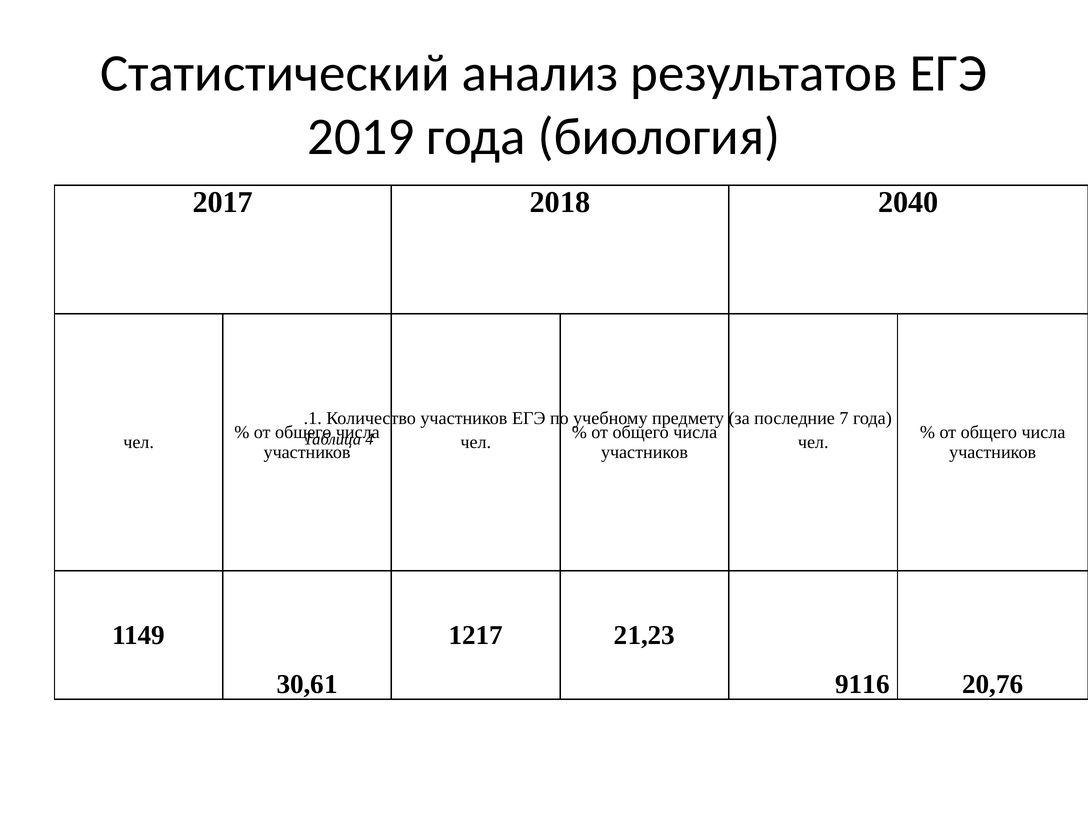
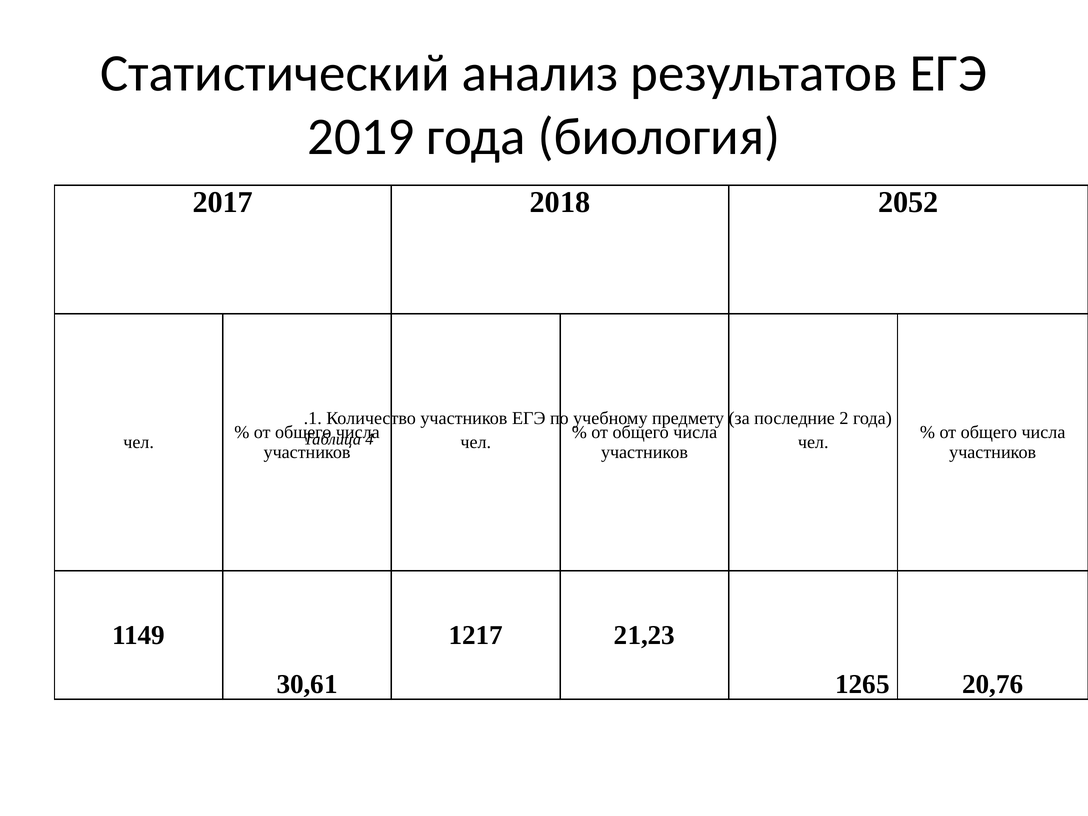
2040: 2040 -> 2052 (908, 202)
7: 7 -> 2 (844, 418)
9116: 9116 -> 1265 (862, 684)
